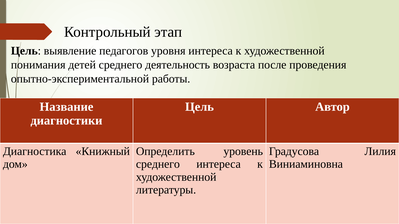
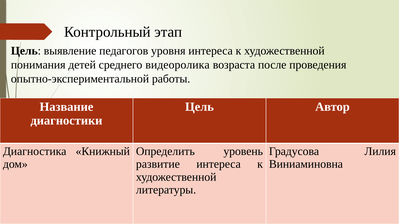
деятельность: деятельность -> видеоролика (178, 65)
среднего: среднего -> развитие (158, 164)
